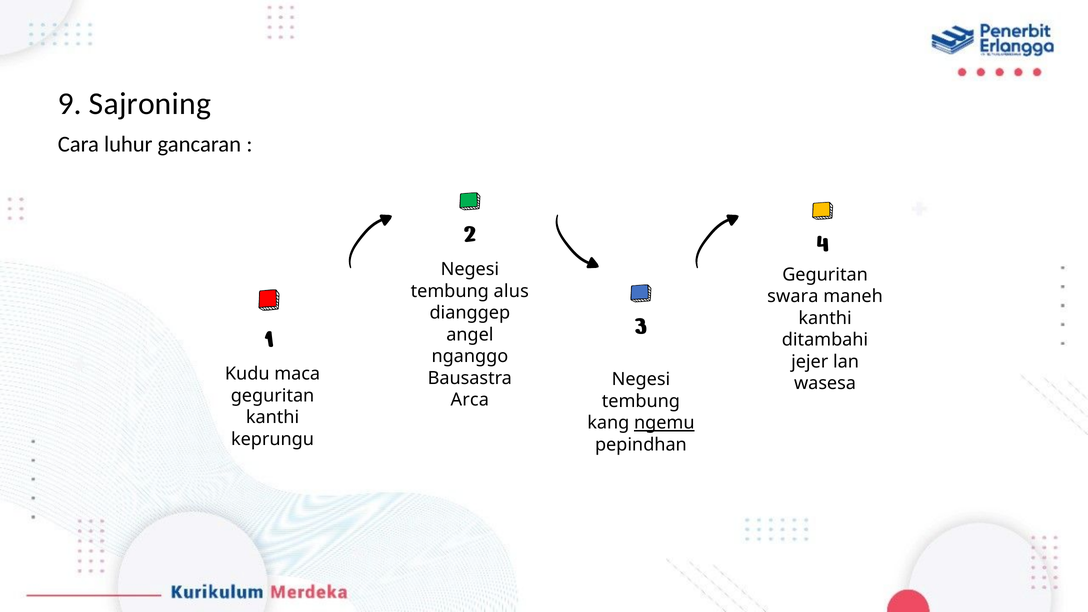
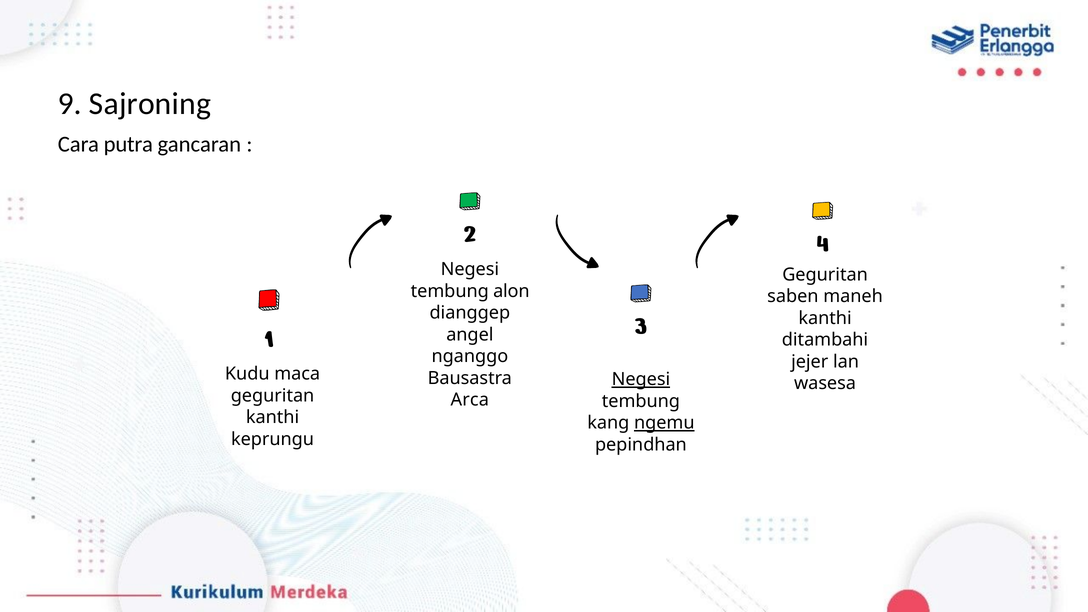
luhur: luhur -> putra (128, 144)
alus: alus -> alon (511, 291)
swara: swara -> saben (793, 296)
Negesi underline: none -> present (641, 379)
